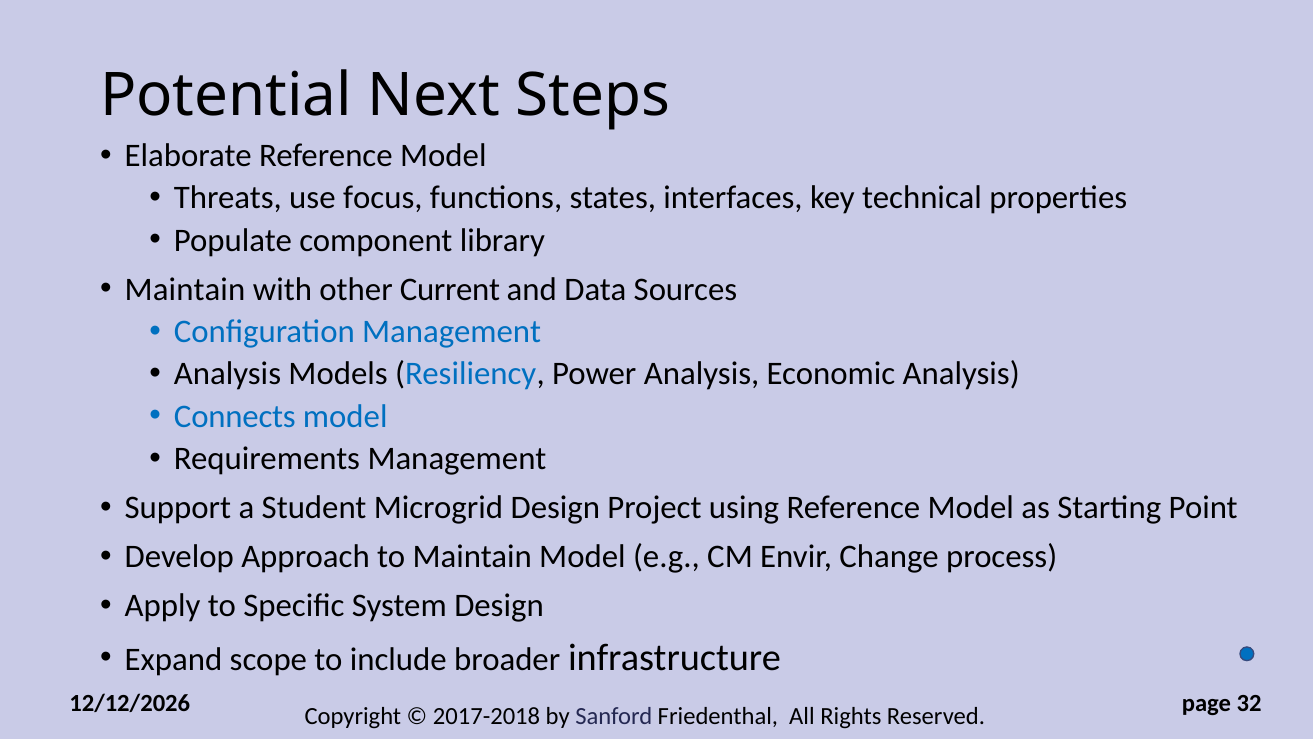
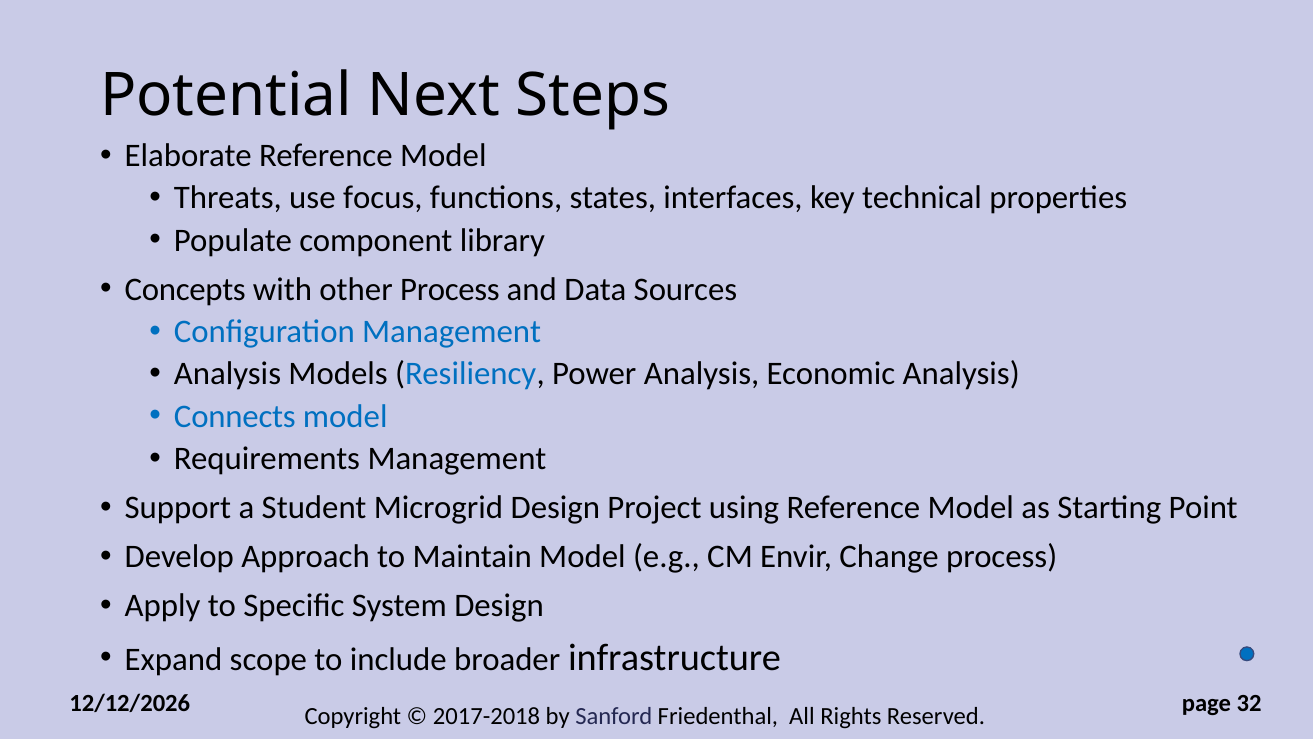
Maintain: Maintain -> Concepts (185, 289)
other Current: Current -> Process (450, 289)
